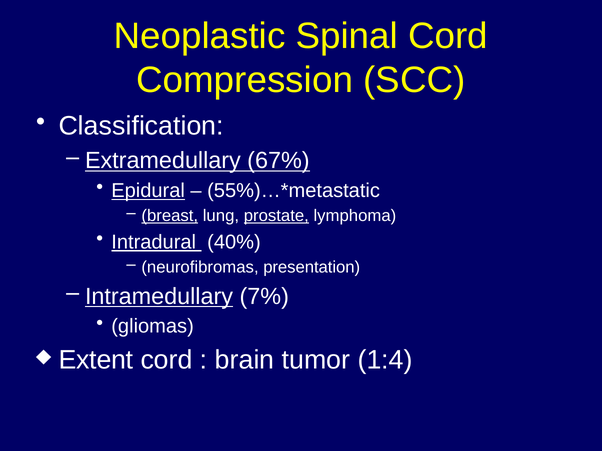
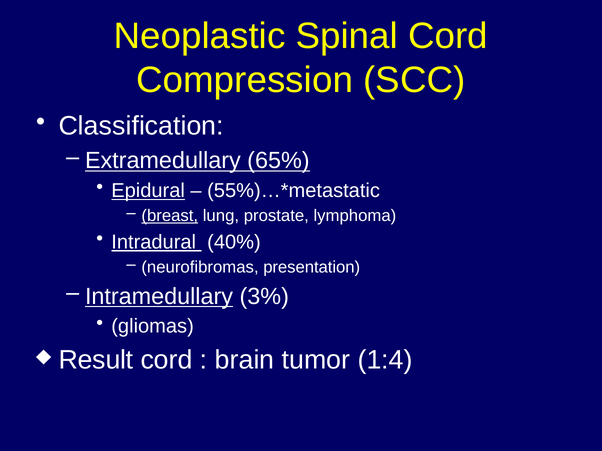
67%: 67% -> 65% (278, 161)
prostate underline: present -> none (276, 216)
7%: 7% -> 3% (264, 297)
Extent: Extent -> Result (96, 360)
